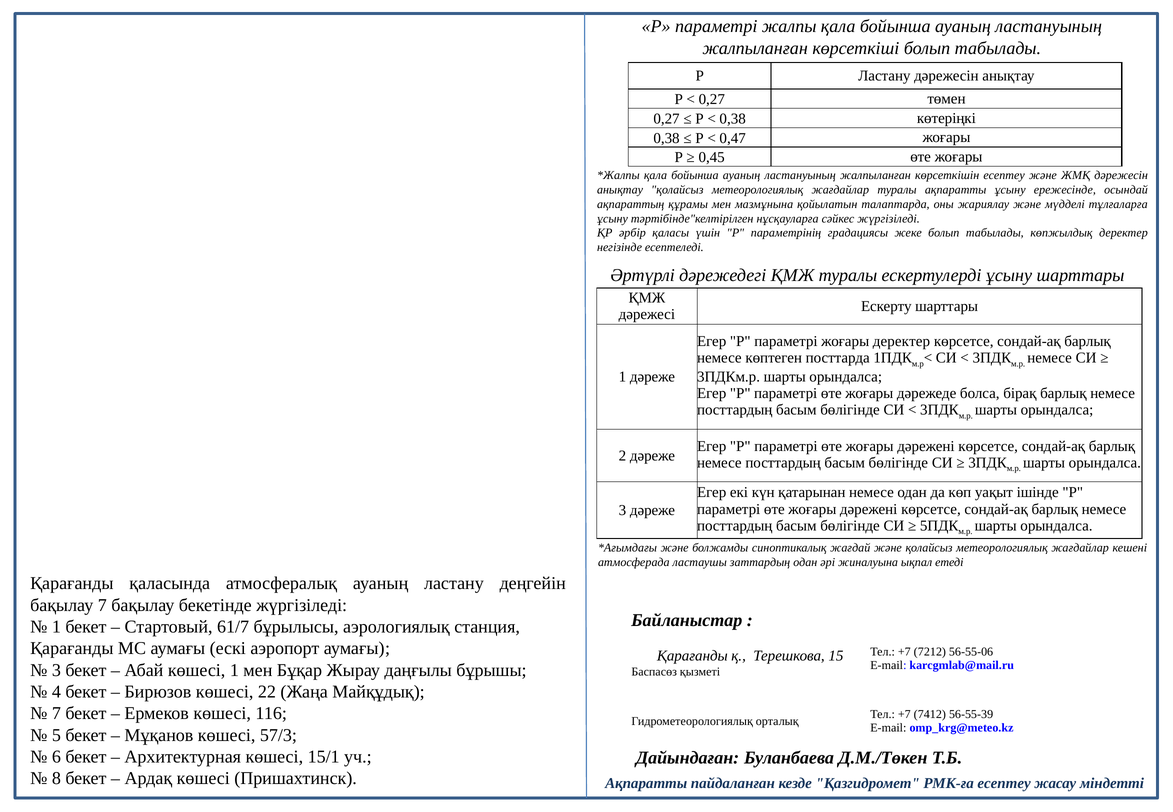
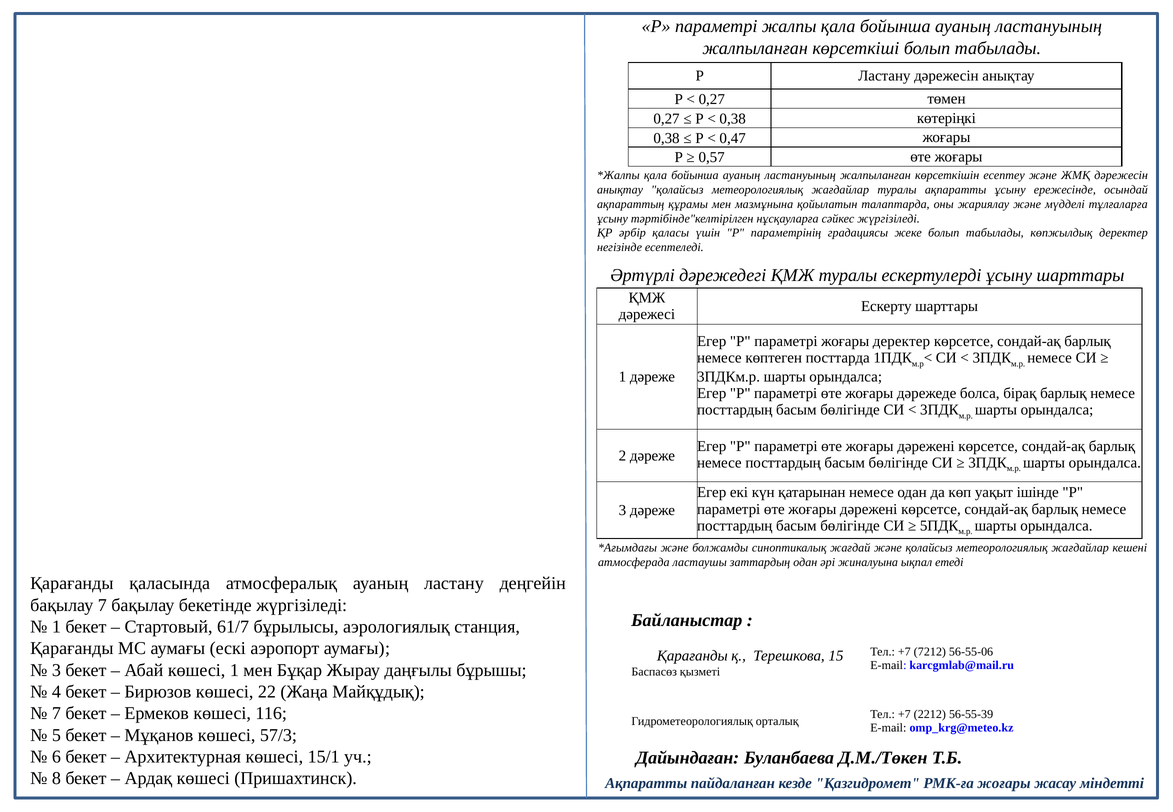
0,45: 0,45 -> 0,57 (712, 157)
7412: 7412 -> 2212 (930, 715)
РМК-ға есептеу: есептеу -> жоғары (1004, 783)
